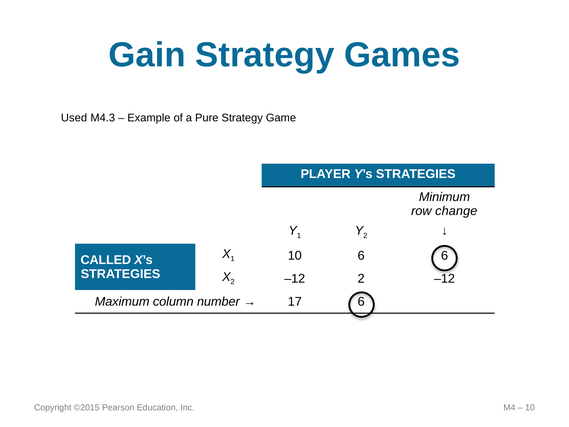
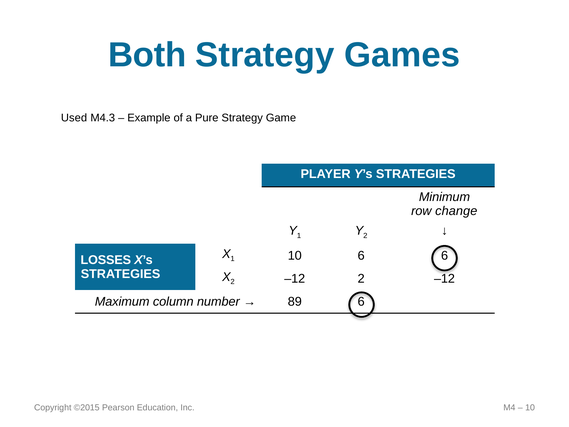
Gain: Gain -> Both (147, 55)
CALLED: CALLED -> LOSSES (106, 260)
17: 17 -> 89 (295, 301)
